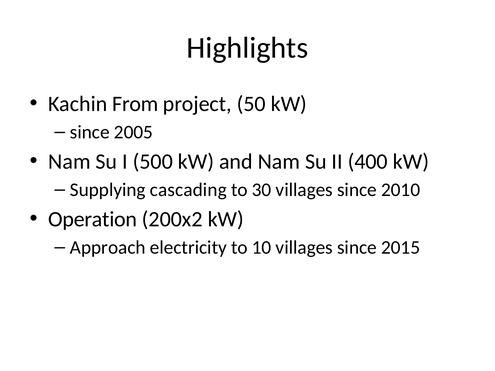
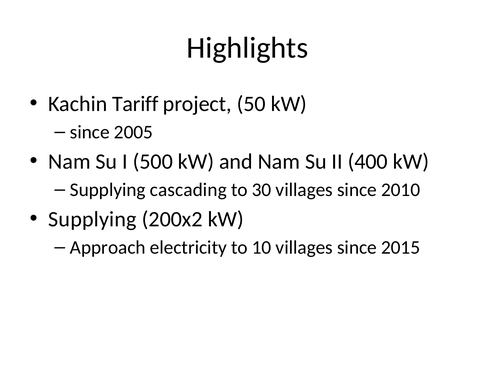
From: From -> Tariff (135, 104)
Operation: Operation -> Supplying (92, 219)
